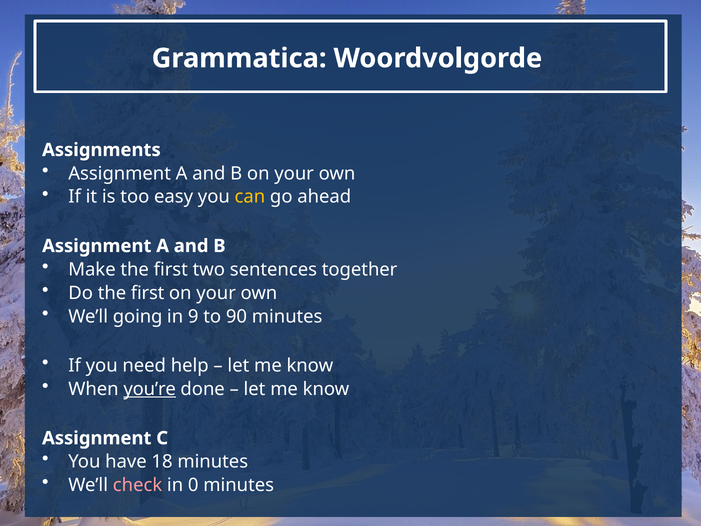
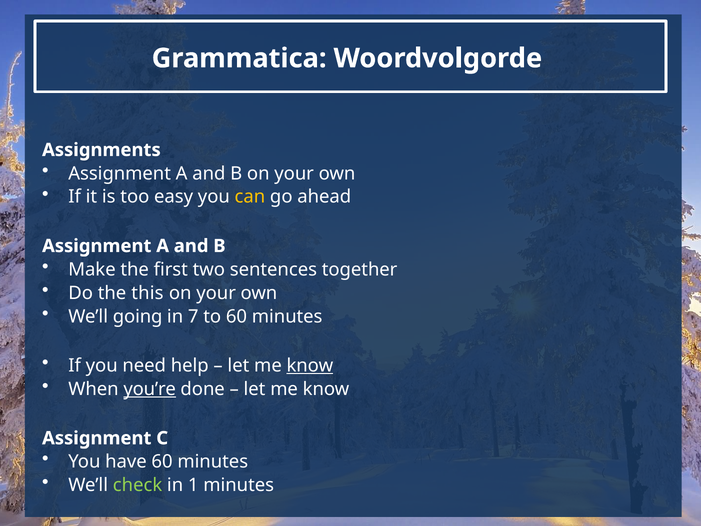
Do the first: first -> this (147, 293)
9: 9 -> 7 (193, 316)
to 90: 90 -> 60 (237, 316)
know underline: none -> present (310, 365)
have 18: 18 -> 60 (162, 461)
check colour: pink -> light green (138, 485)
0: 0 -> 1 (193, 485)
